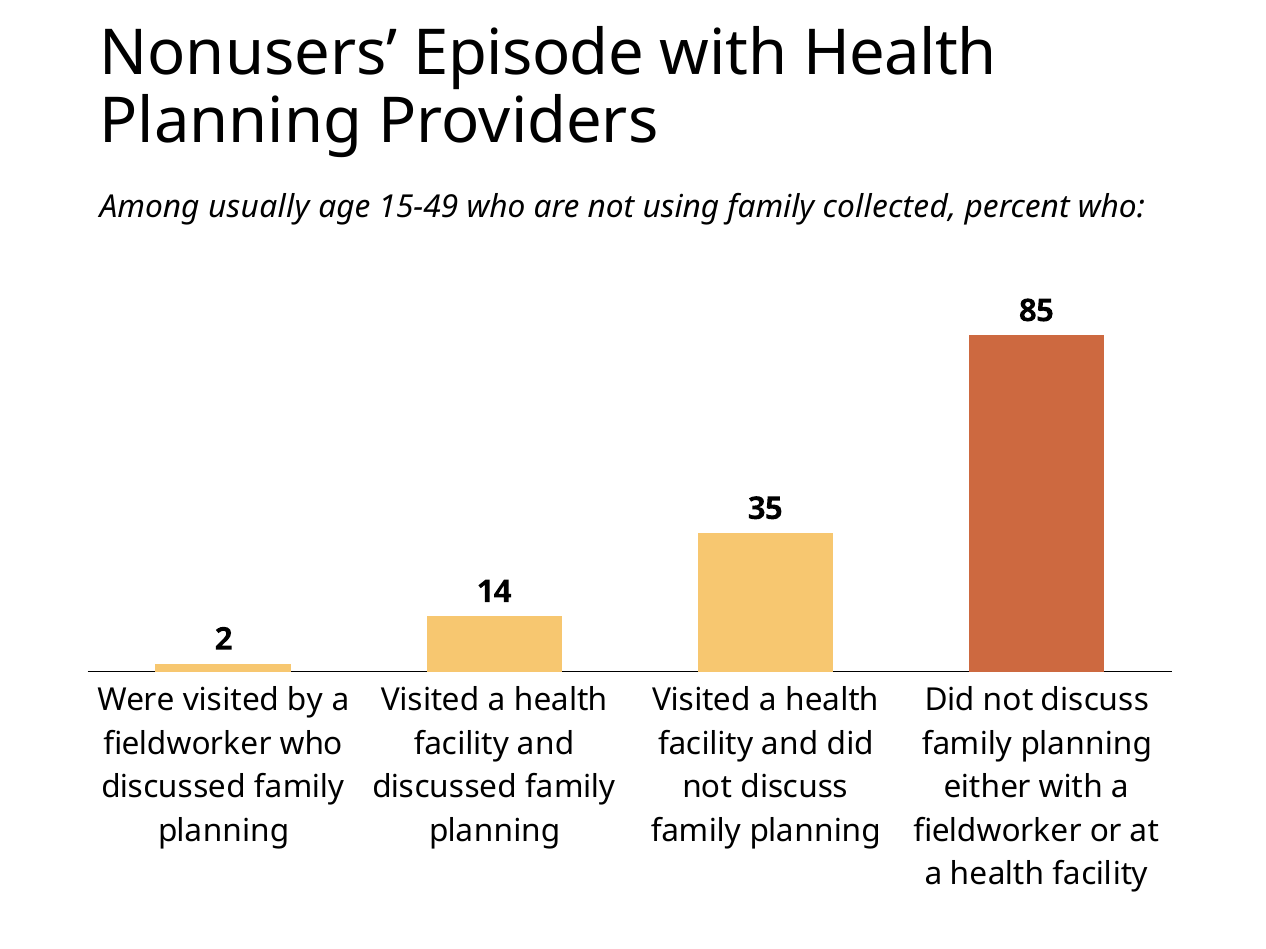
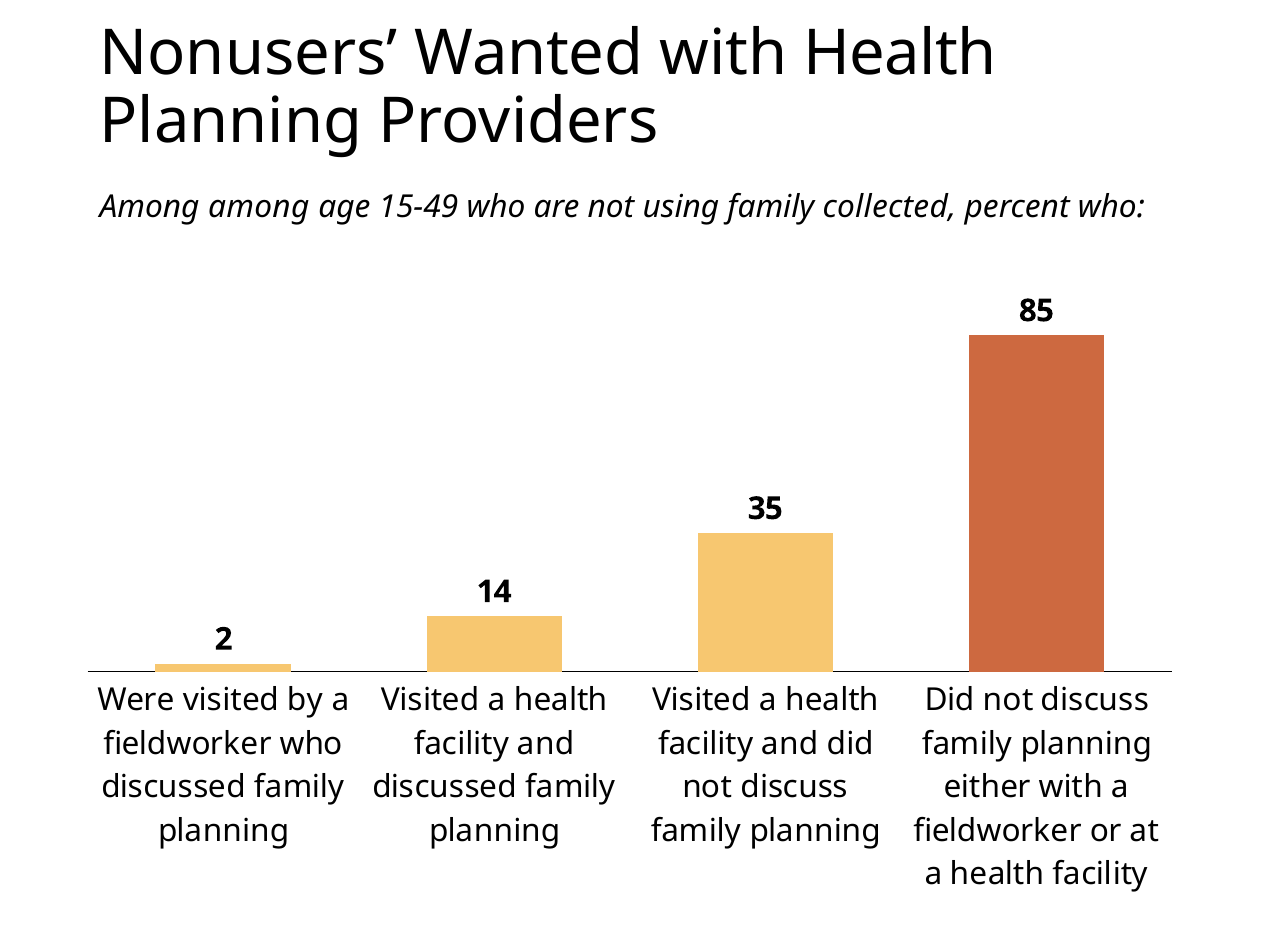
Episode: Episode -> Wanted (529, 54)
Among usually: usually -> among (259, 207)
